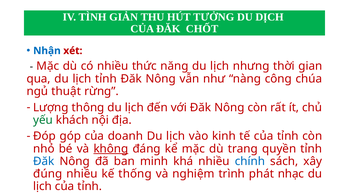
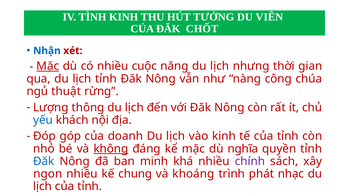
TÌNH GIẢN: GIẢN -> KINH (124, 17)
DỊCH: DỊCH -> VIÊN (269, 17)
Mặc underline: none -> present (48, 66)
thức: thức -> cuộc (144, 66)
yếu colour: green -> blue (43, 120)
trang: trang -> nghĩa (243, 149)
chính colour: blue -> purple (250, 162)
đúng: đúng -> ngon (48, 174)
thống: thống -> chung (135, 174)
nghiệm: nghiệm -> khoáng (193, 174)
